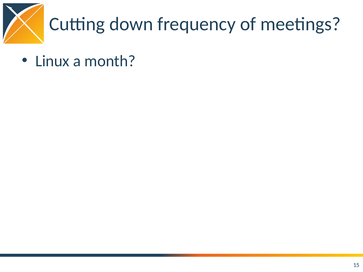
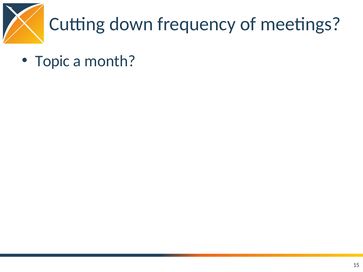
Linux: Linux -> Topic (52, 61)
